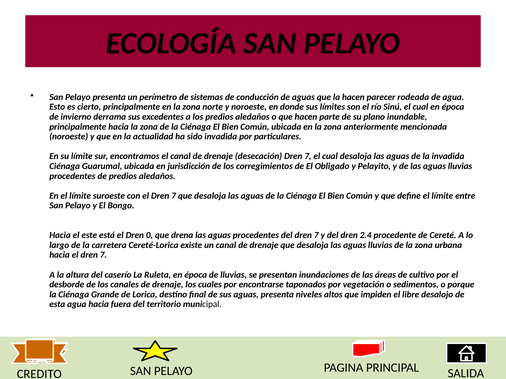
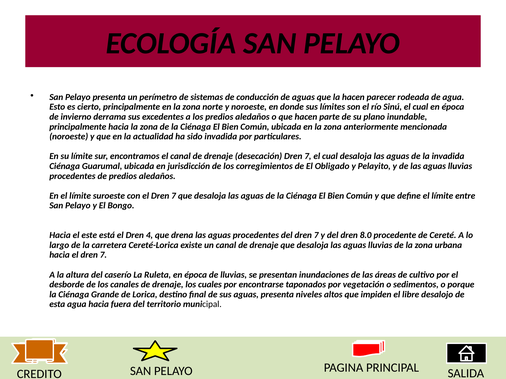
0: 0 -> 4 (149, 236)
2.4: 2.4 -> 8.0 (366, 236)
